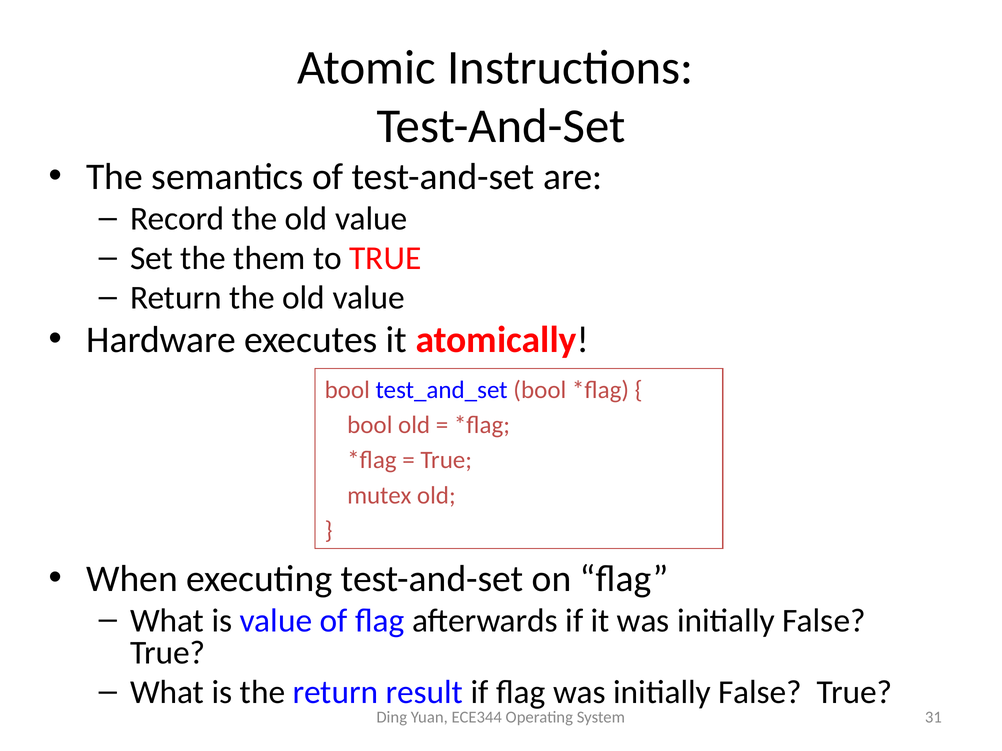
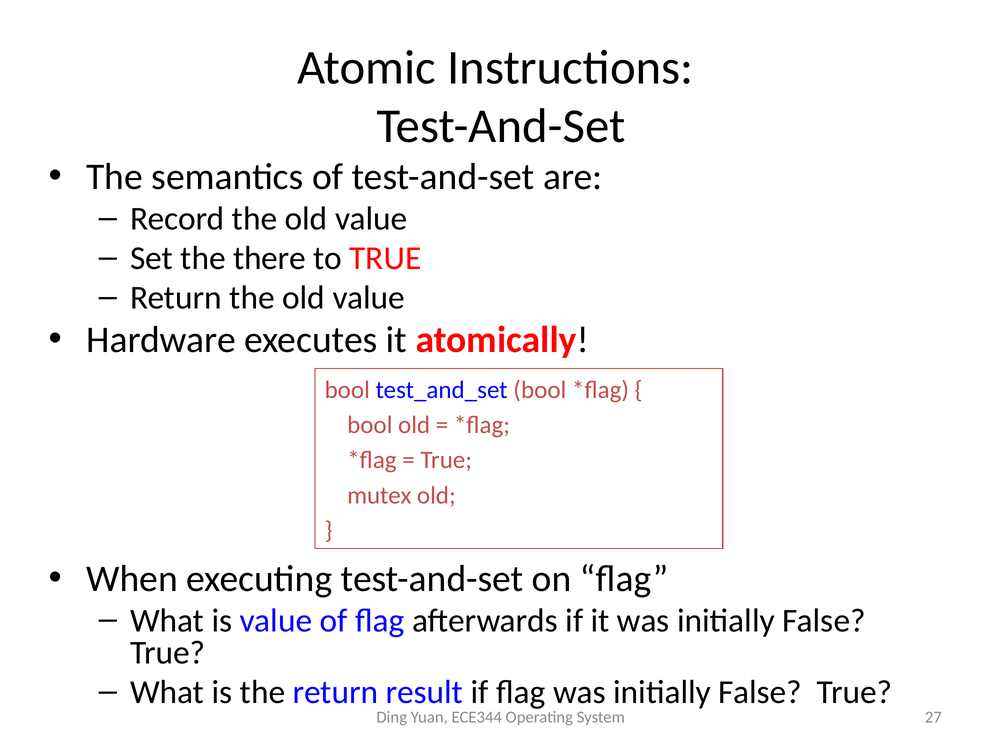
them: them -> there (270, 258)
31: 31 -> 27 (933, 718)
